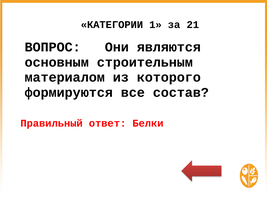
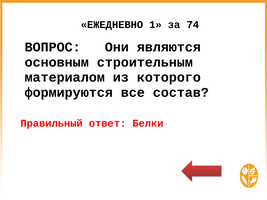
КАТЕГОРИИ: КАТЕГОРИИ -> ЕЖЕДНЕВНО (112, 25)
21: 21 -> 74 (193, 25)
